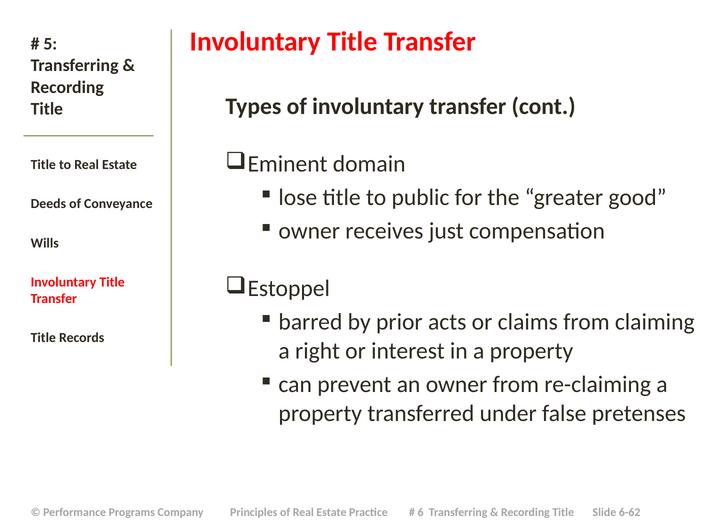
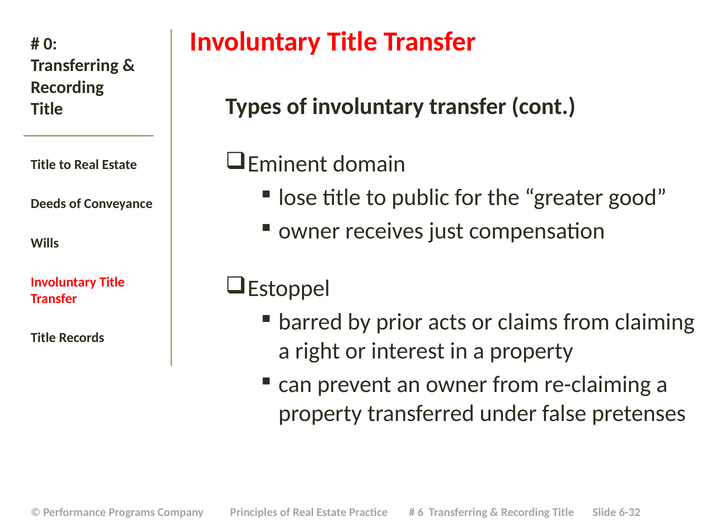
5: 5 -> 0 (50, 44)
6-62: 6-62 -> 6-32 (630, 512)
